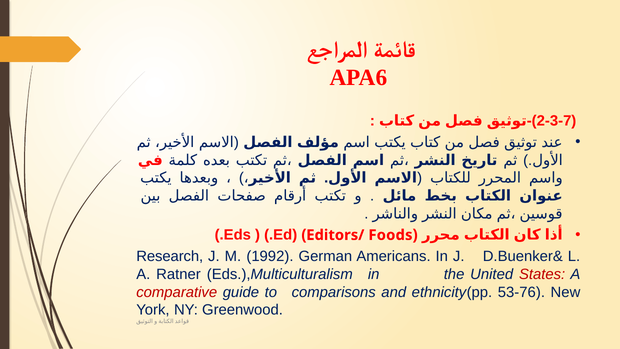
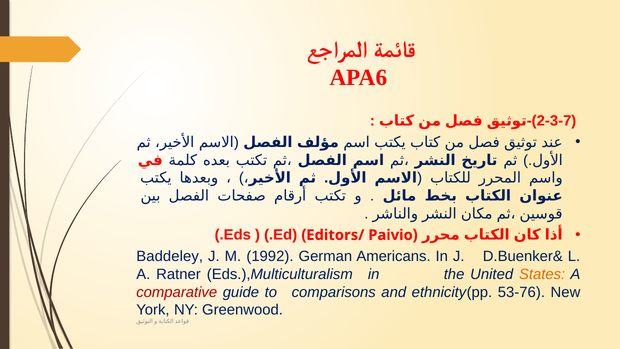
Foods: Foods -> Paivio (391, 235)
Research: Research -> Baddeley (170, 256)
States colour: red -> orange (542, 274)
